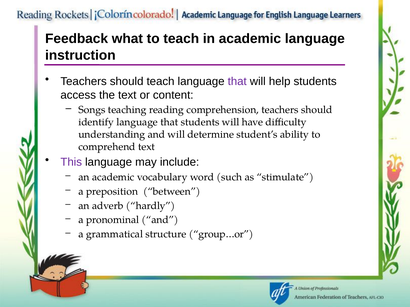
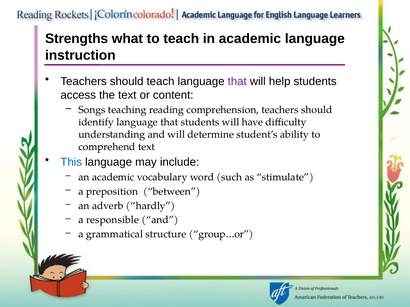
Feedback: Feedback -> Strengths (77, 39)
This colour: purple -> blue (71, 162)
pronominal: pronominal -> responsible (113, 220)
